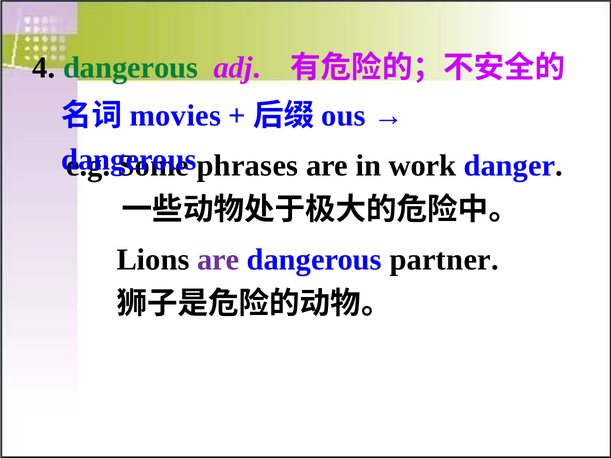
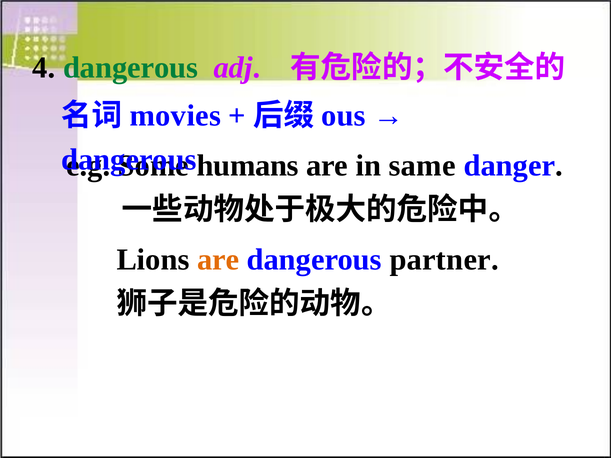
phrases: phrases -> humans (248, 166)
work: work -> same (422, 166)
are colour: purple -> orange (218, 260)
